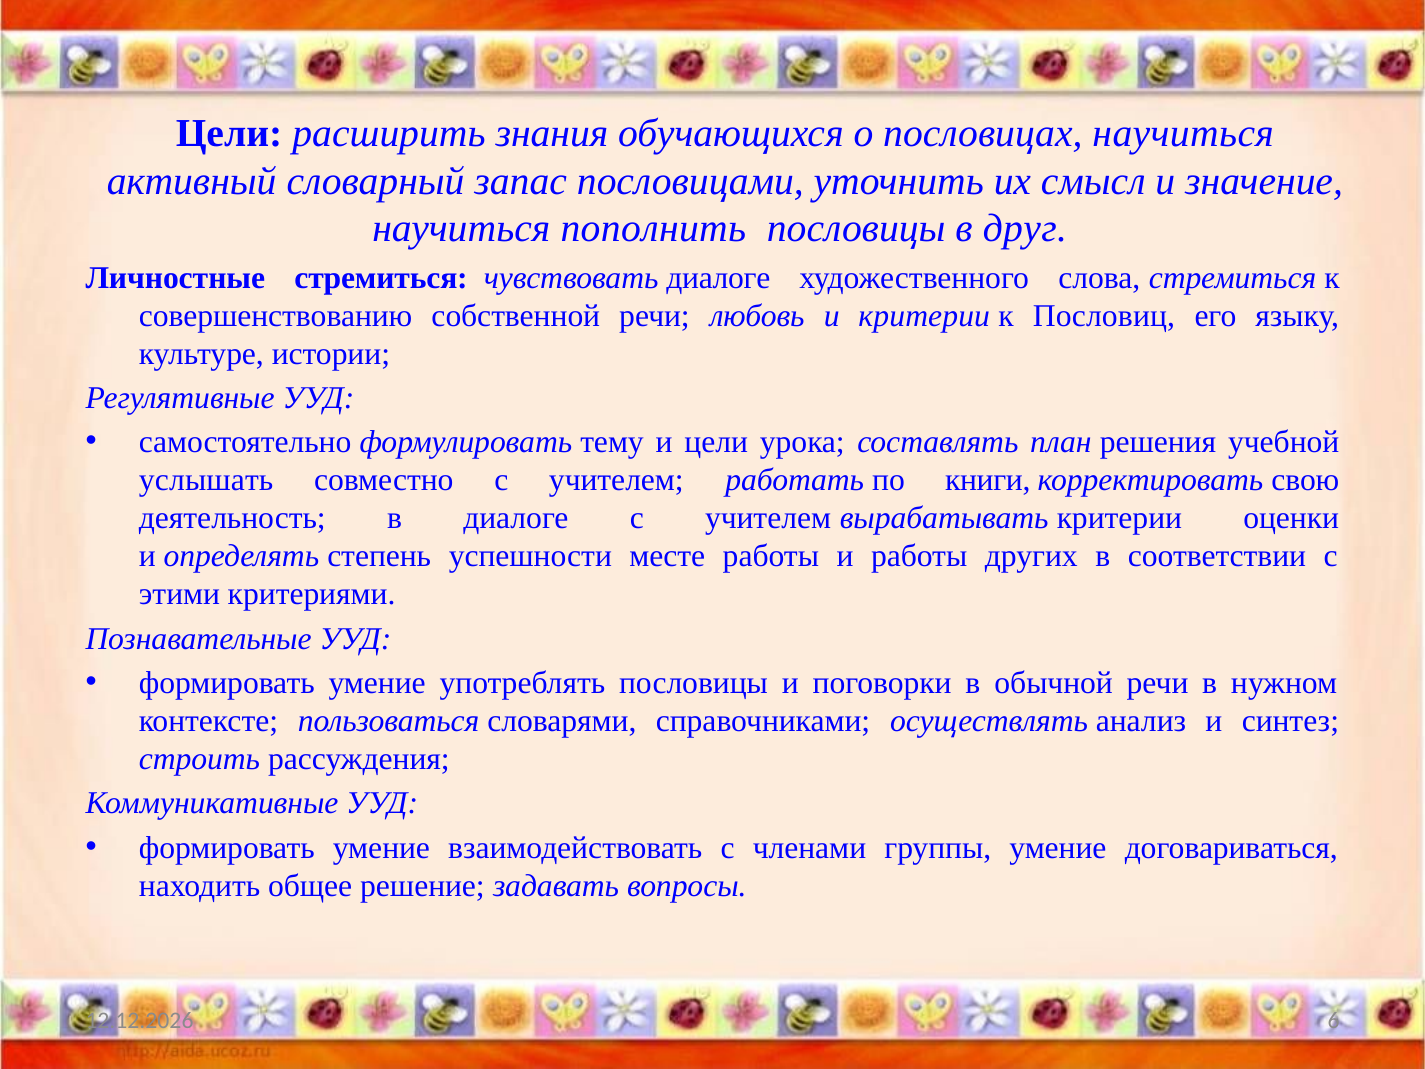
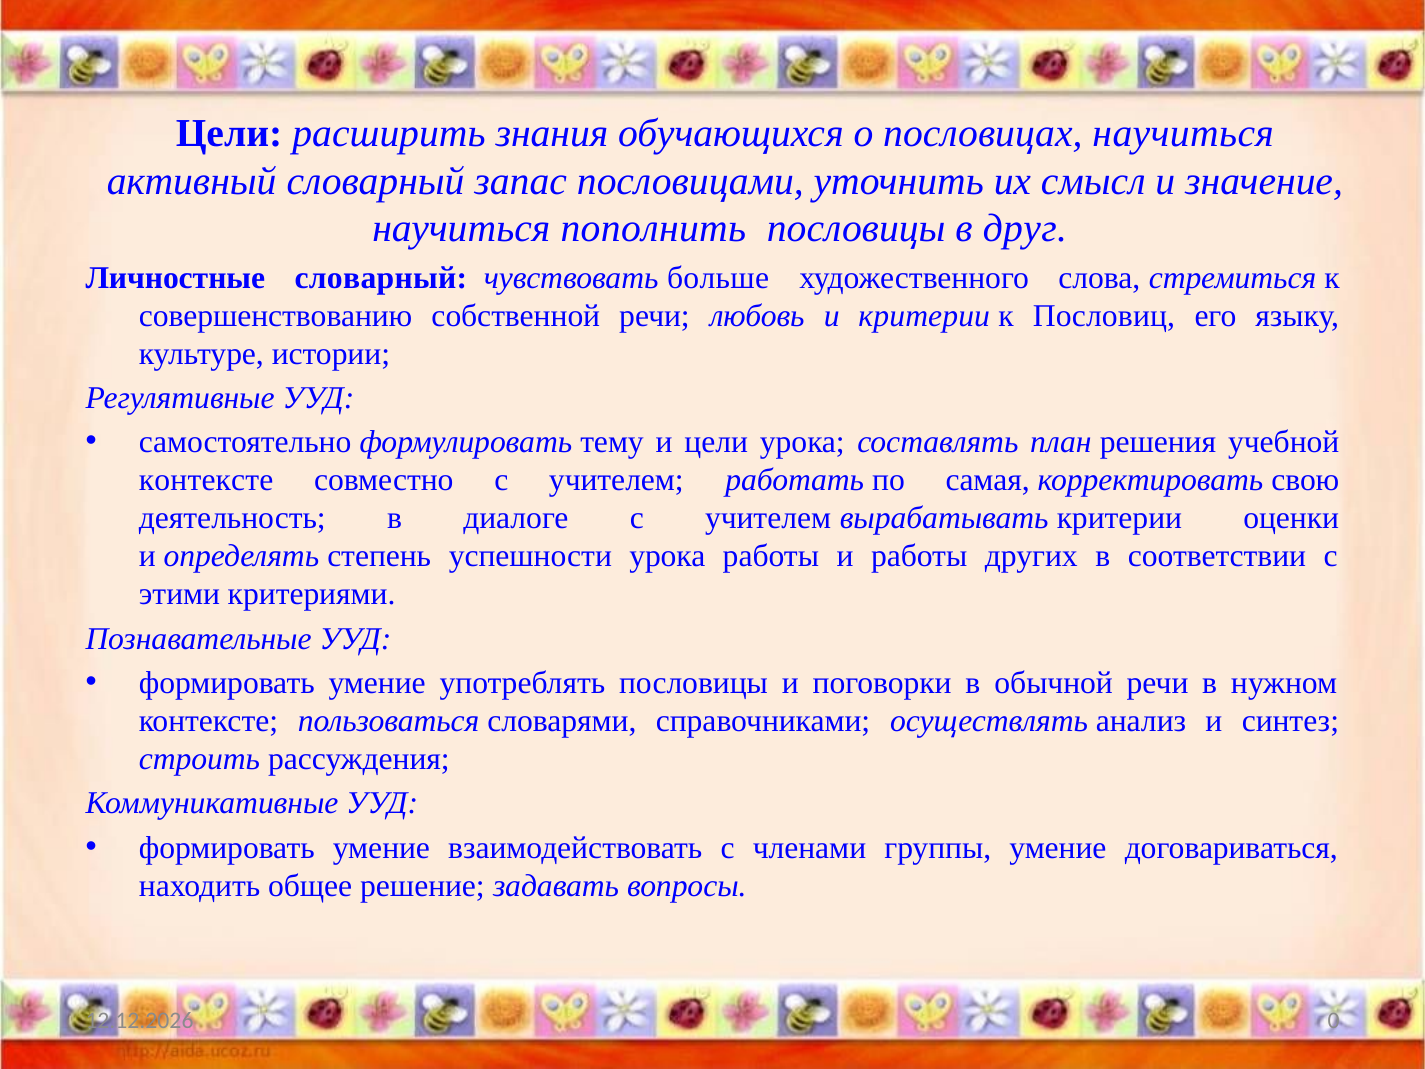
Личностные стремиться: стремиться -> словарный (381, 278)
чувствовать диалоге: диалоге -> больше (718, 278)
услышать: услышать -> контексте (206, 480)
книги: книги -> самая (988, 480)
успешности месте: месте -> урока (667, 556)
6: 6 -> 0 (1334, 1020)
